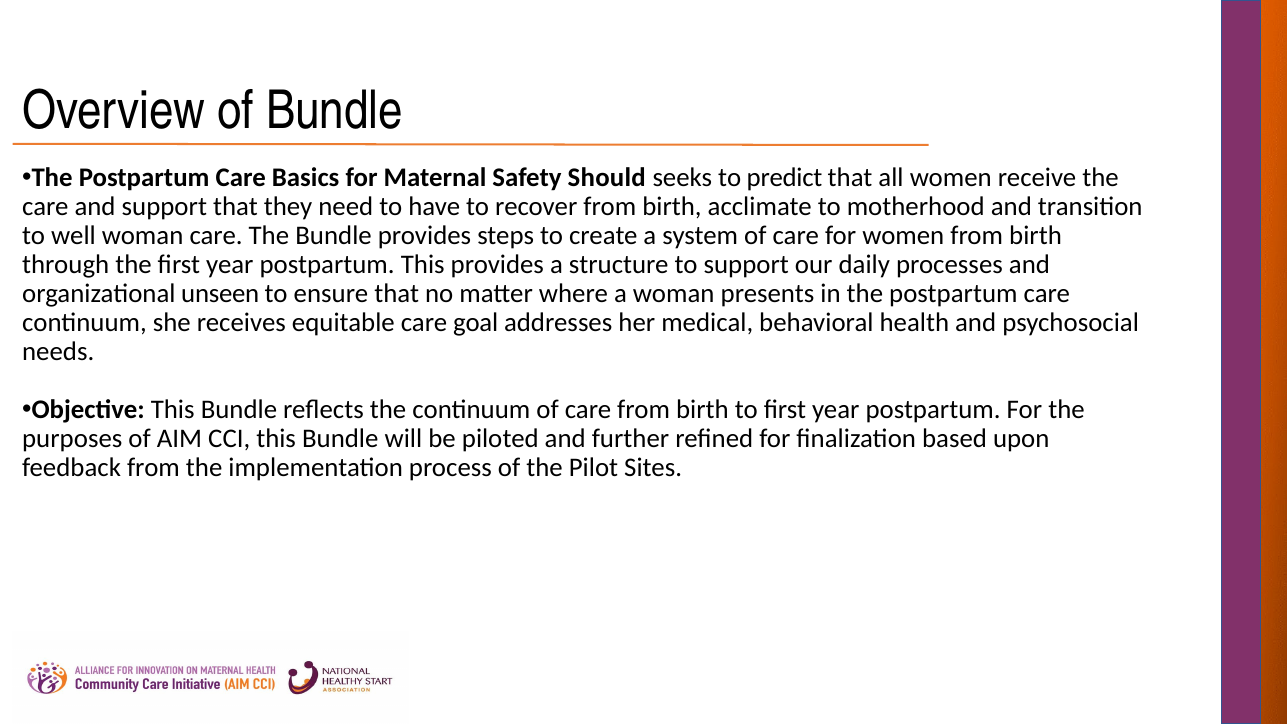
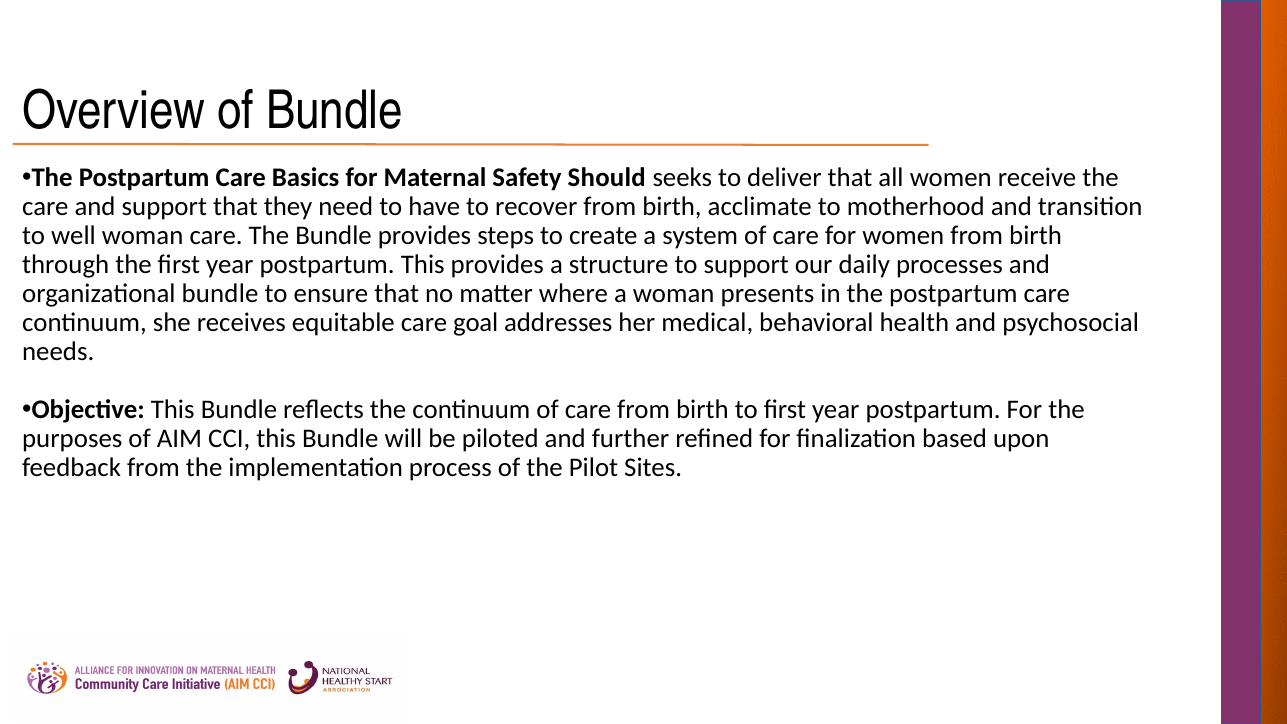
predict: predict -> deliver (784, 178)
organizational unseen: unseen -> bundle (220, 294)
